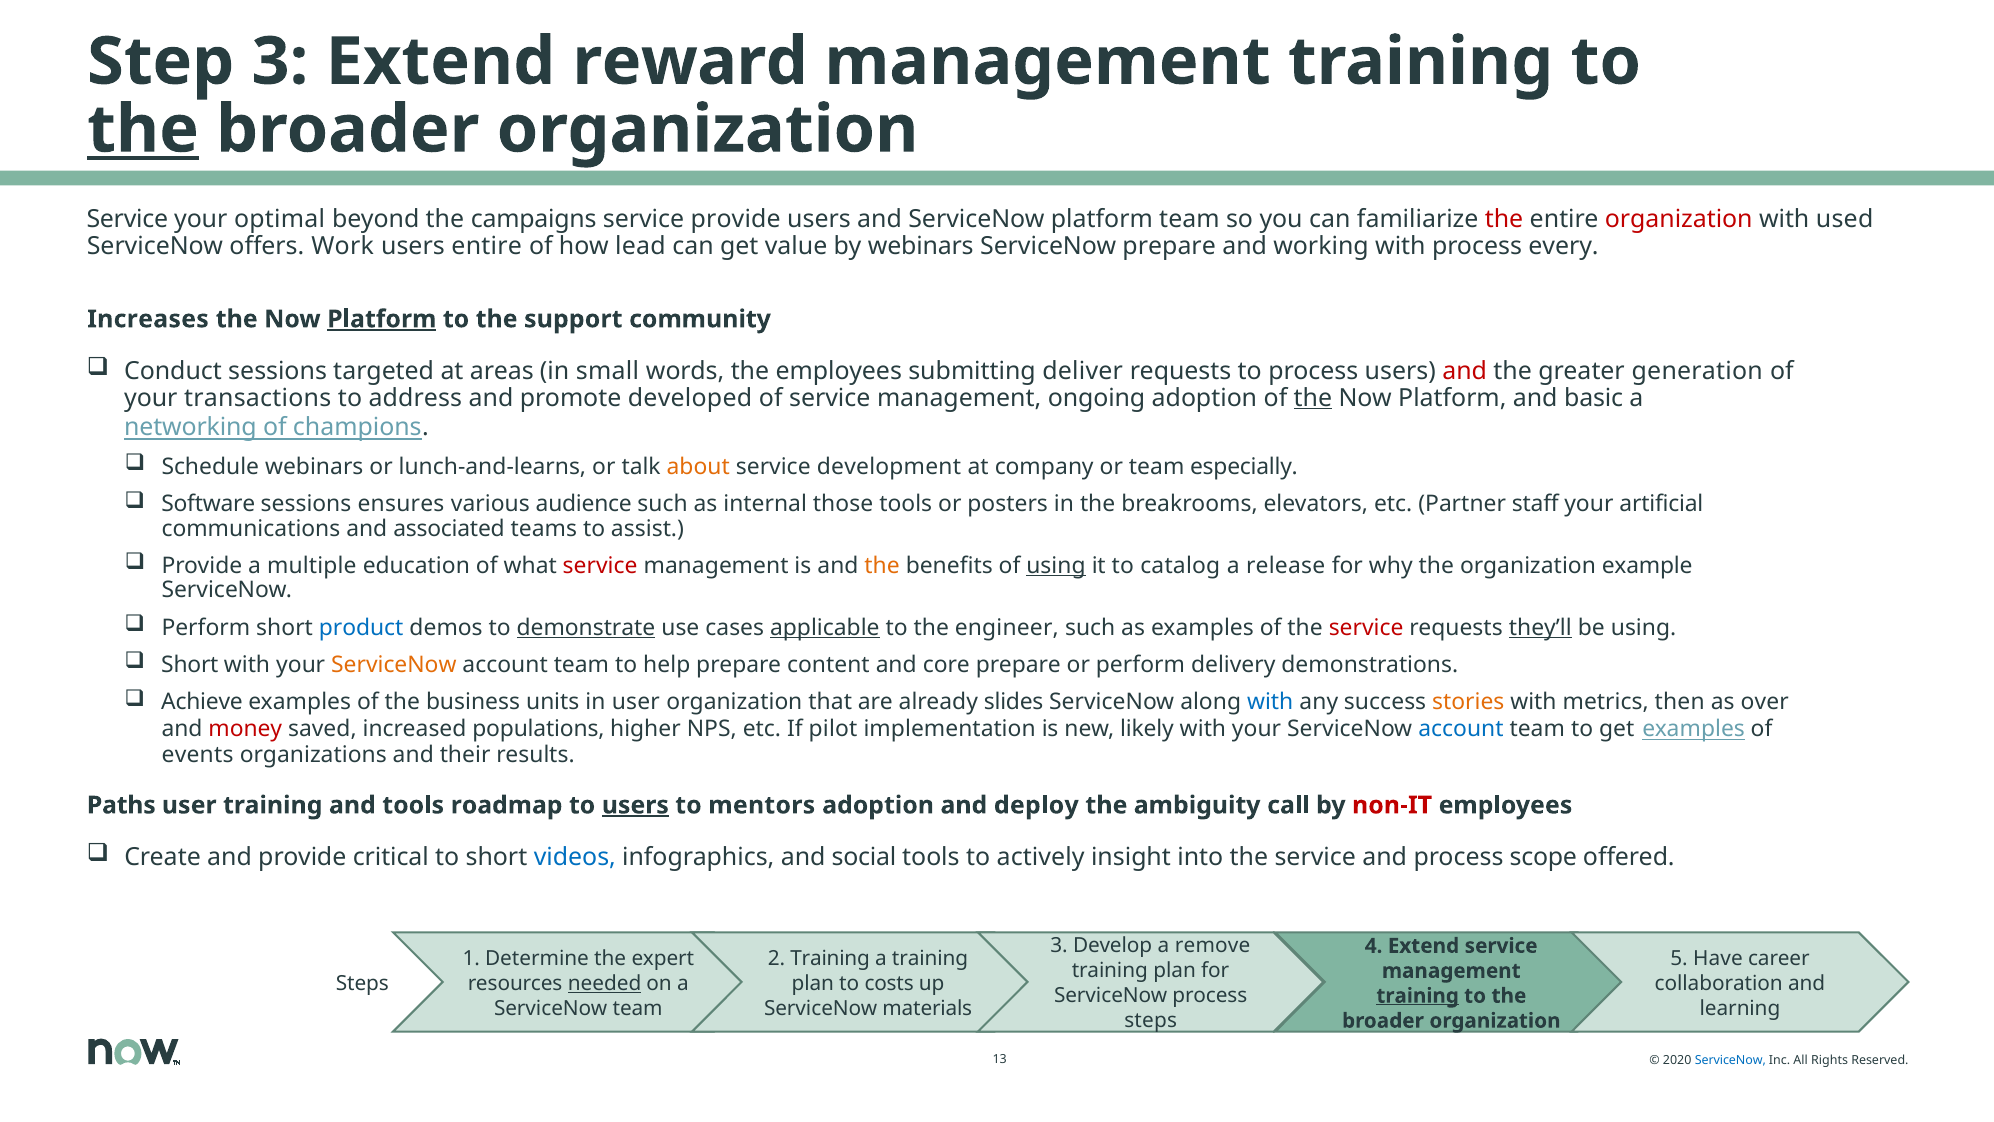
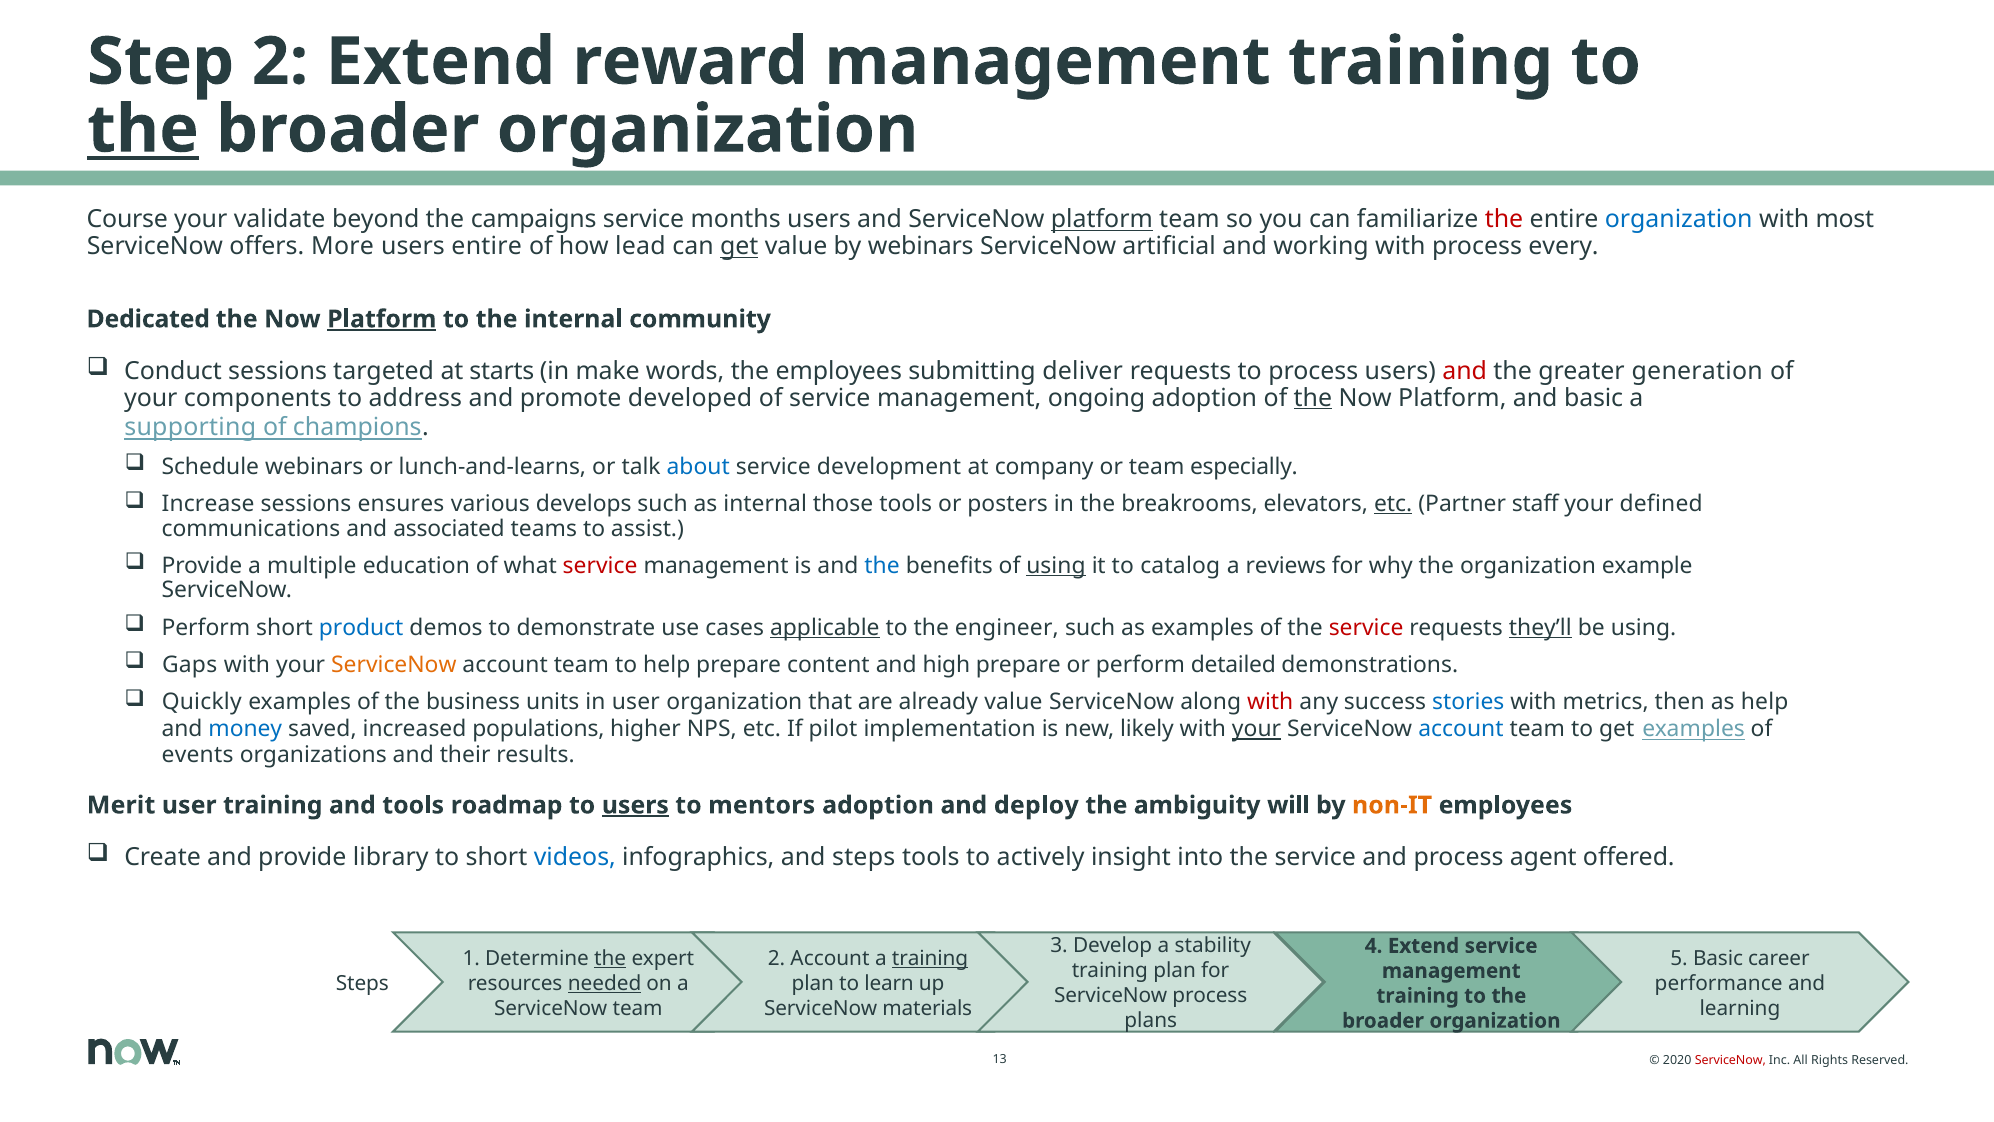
Step 3: 3 -> 2 (280, 62)
Service: Service -> Course (127, 220)
optimal: optimal -> validate (280, 220)
service provide: provide -> months (736, 220)
platform underline: none -> present (1102, 220)
organization colour: red -> blue (1679, 220)
used: used -> most (1845, 220)
Work: Work -> More (343, 247)
get underline: none -> present (739, 247)
ServiceNow prepare: prepare -> artificial (1169, 247)
Increases: Increases -> Dedicated (148, 319)
the support: support -> internal (573, 319)
areas: areas -> starts (502, 371)
small: small -> make (608, 371)
transactions: transactions -> components (258, 398)
networking: networking -> supporting (190, 428)
about colour: orange -> blue (698, 467)
Software: Software -> Increase (208, 504)
audience: audience -> develops (584, 504)
etc underline: none -> present (1393, 504)
artificial: artificial -> defined (1661, 504)
the colour: orange -> blue (882, 566)
release: release -> reviews (1286, 566)
demonstrate underline: present -> none (586, 628)
Short: Short -> Gaps (190, 665)
core: core -> high (946, 665)
delivery: delivery -> detailed (1233, 665)
Achieve: Achieve -> Quickly (202, 702)
already slides: slides -> value (1013, 702)
with colour: blue -> red (1270, 702)
stories colour: orange -> blue (1468, 702)
as over: over -> help (1765, 702)
money colour: red -> blue (245, 729)
your underline: none -> present (1257, 729)
Paths: Paths -> Merit (121, 805)
call: call -> will (1289, 805)
non-IT colour: red -> orange (1392, 805)
critical: critical -> library (391, 857)
and social: social -> steps (864, 857)
scope: scope -> agent (1543, 857)
remove: remove -> stability (1213, 946)
the underline: none -> present (610, 958)
2 Training: Training -> Account (830, 958)
training underline: none -> present (930, 958)
5 Have: Have -> Basic (1718, 958)
costs: costs -> learn (889, 983)
collaboration: collaboration -> performance (1719, 983)
training underline: present -> none (1418, 996)
steps: steps -> plans (1151, 1021)
ServiceNow colour: blue -> red (1730, 1060)
